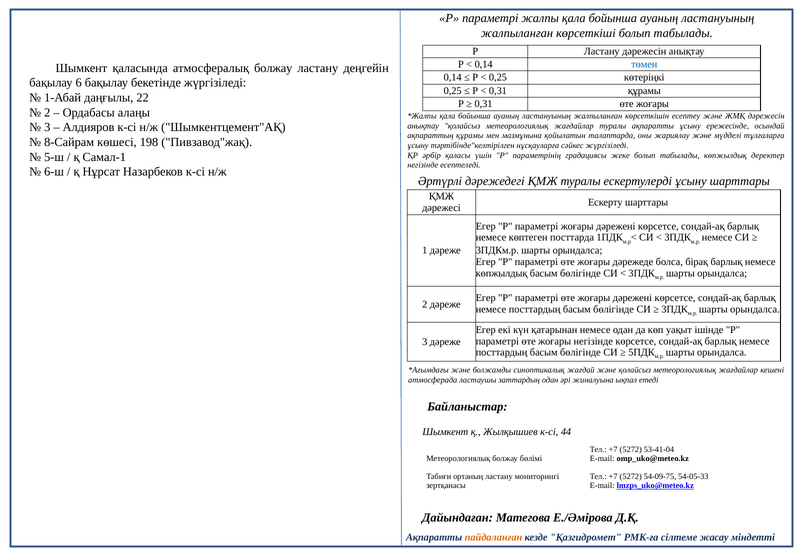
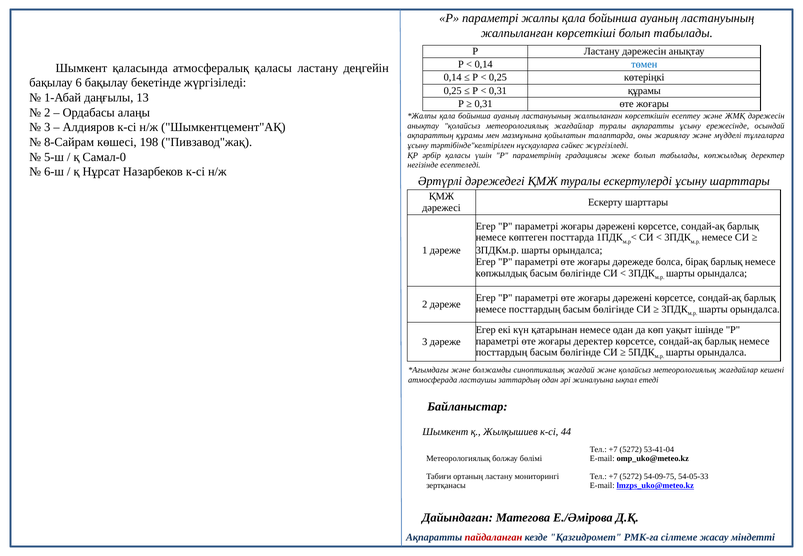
атмосфералық болжау: болжау -> қаласы (273, 68)
22: 22 -> 13 (143, 98)
Самал-1: Самал-1 -> Самал-0 (104, 157)
жоғары негізінде: негізінде -> деректер (593, 341)
пайдаланған colour: orange -> red (493, 537)
